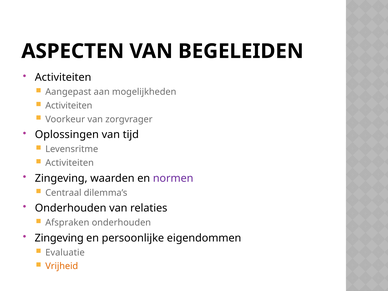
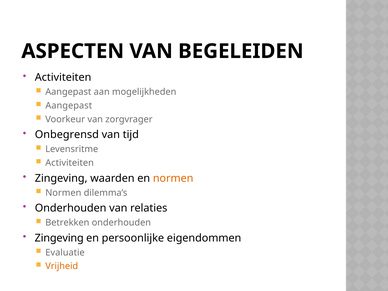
Activiteiten: Activiteiten -> Aangepast (69, 106)
Oplossingen: Oplossingen -> Onbegrensd (67, 135)
normen colour: purple -> orange (173, 178)
Centraal: Centraal -> Normen (63, 193)
Afspraken: Afspraken -> Betrekken (67, 223)
